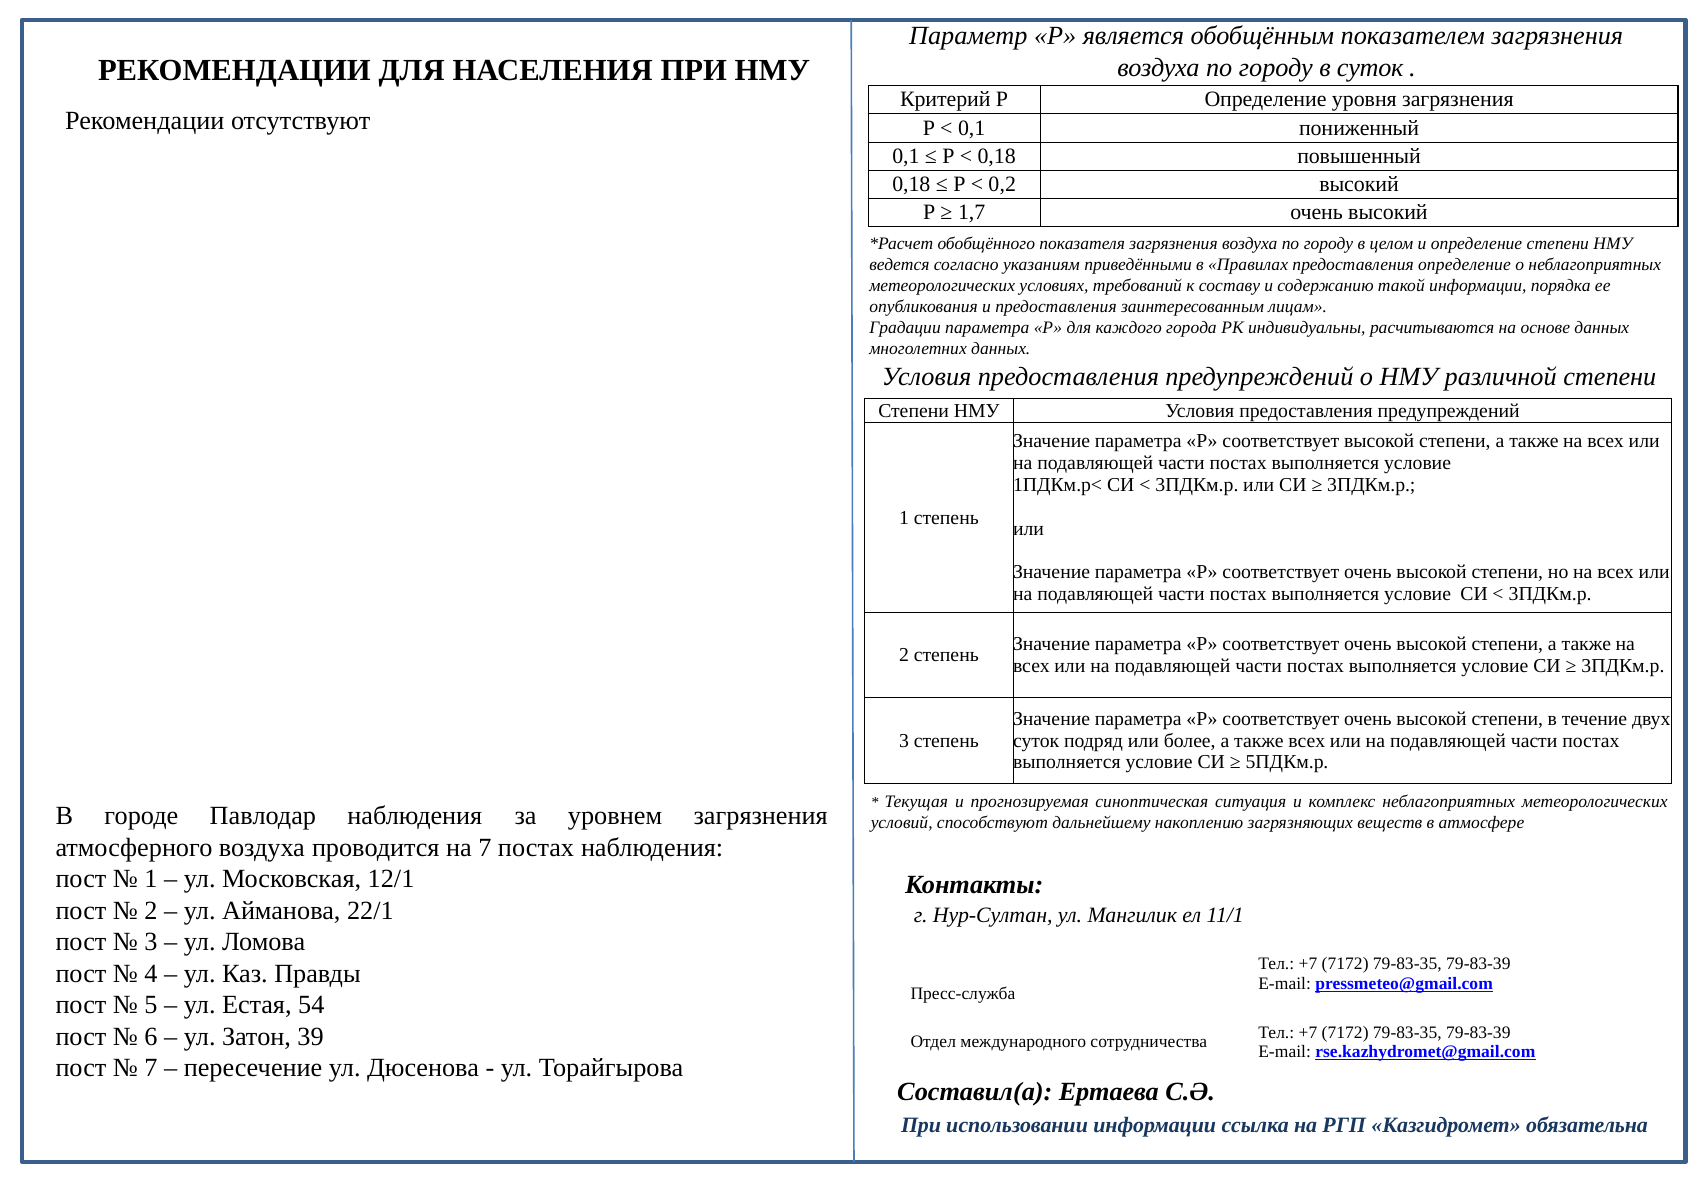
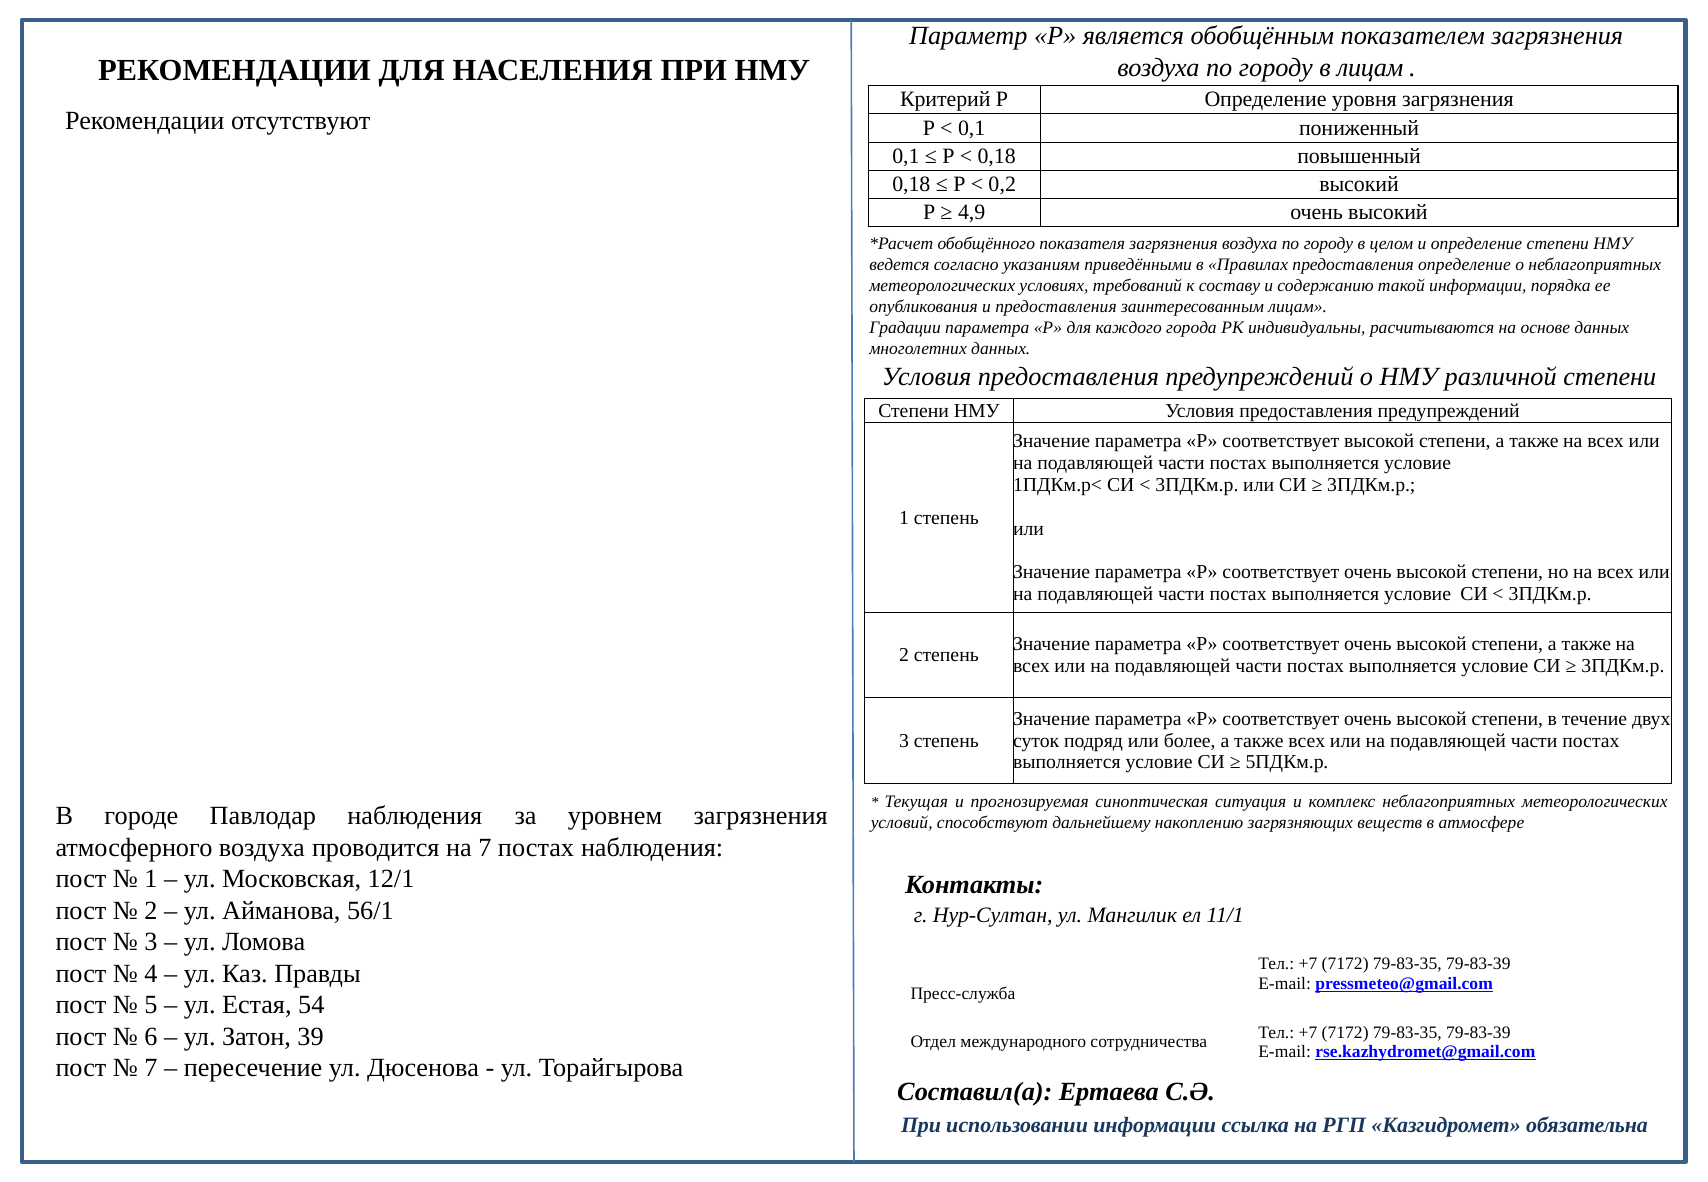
в суток: суток -> лицам (1370, 67)
1,7: 1,7 -> 4,9 (972, 212)
22/1: 22/1 -> 56/1 (370, 911)
